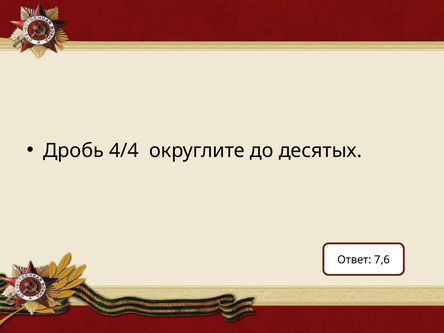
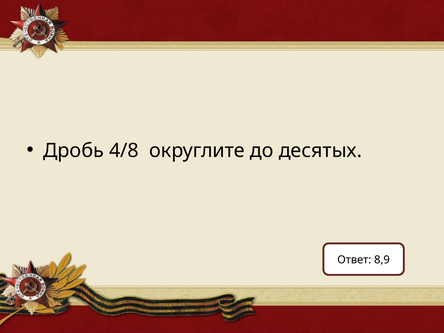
4/4: 4/4 -> 4/8 (124, 150)
7,6: 7,6 -> 8,9 (382, 260)
